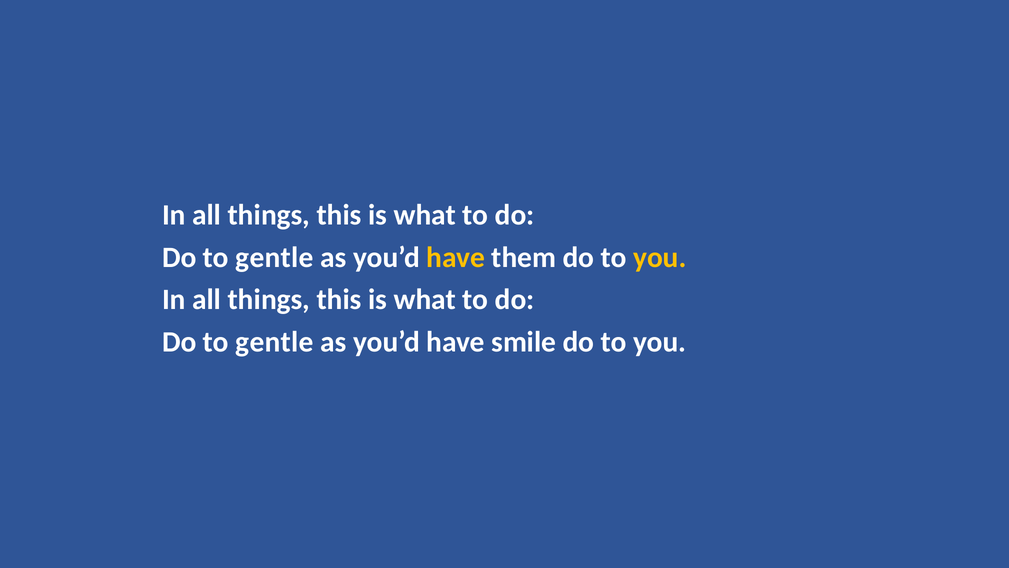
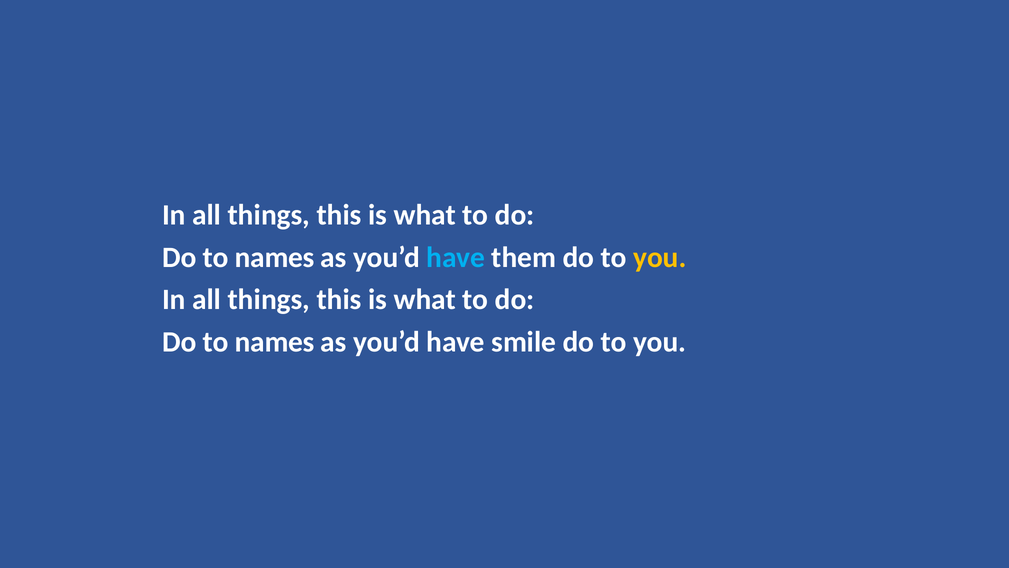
gentle: gentle -> names (275, 257)
have colour: yellow -> light blue (456, 257)
gentle: gentle -> names (275, 342)
